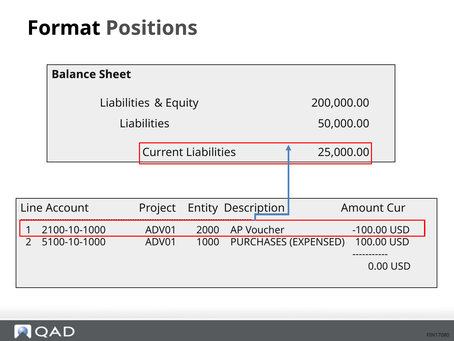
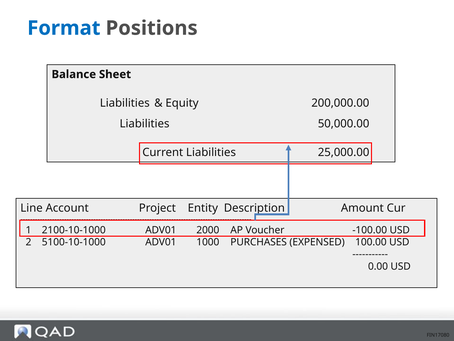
Format colour: black -> blue (64, 28)
